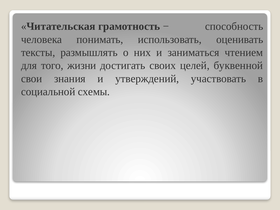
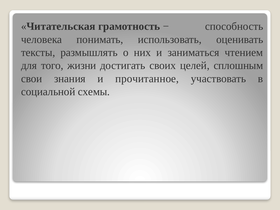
буквенной: буквенной -> сплошным (238, 66)
утверждений: утверждений -> прочитанное (147, 79)
